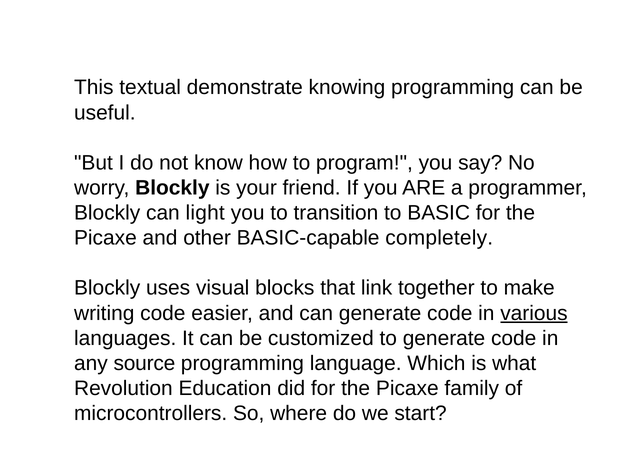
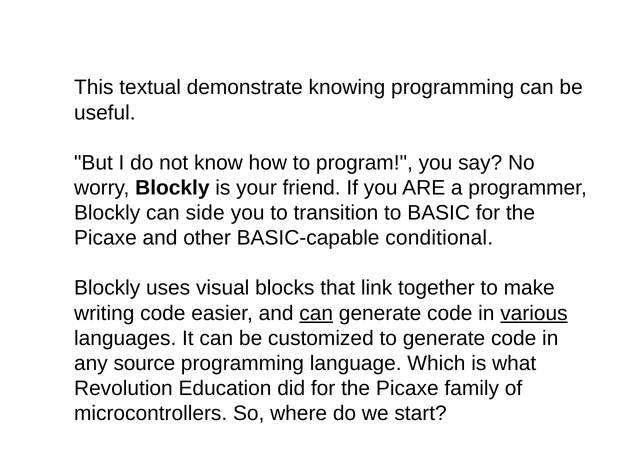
light: light -> side (205, 213)
completely: completely -> conditional (439, 238)
can underline: none -> present (316, 313)
